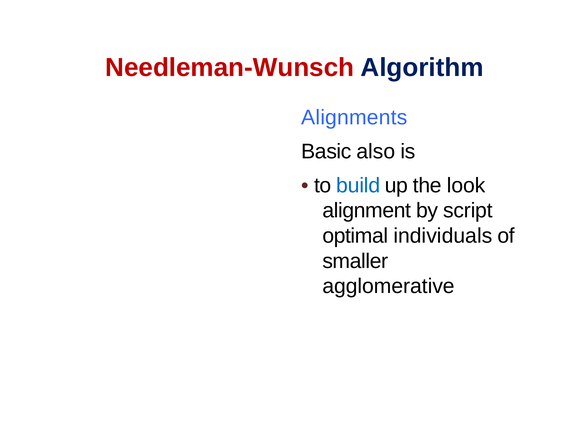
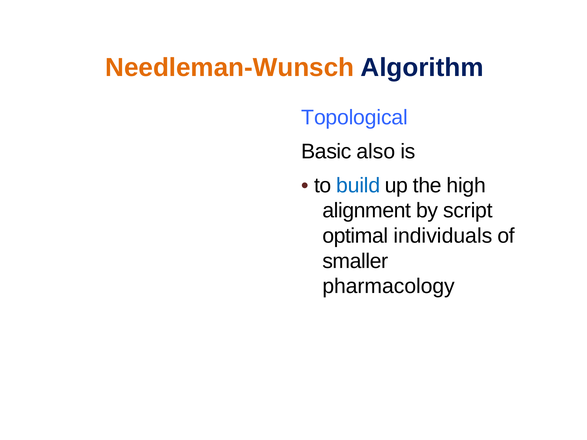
Needleman-Wunsch colour: red -> orange (230, 68)
Alignments: Alignments -> Topological (355, 118)
look: look -> high (466, 185)
agglomerative: agglomerative -> pharmacology (389, 286)
